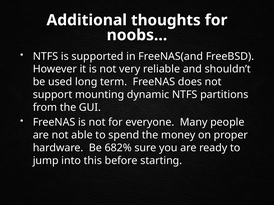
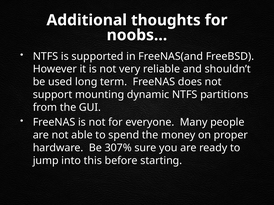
682%: 682% -> 307% (118, 148)
